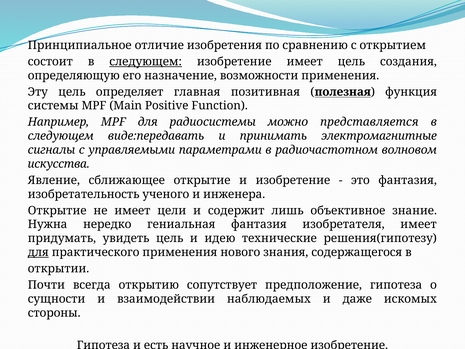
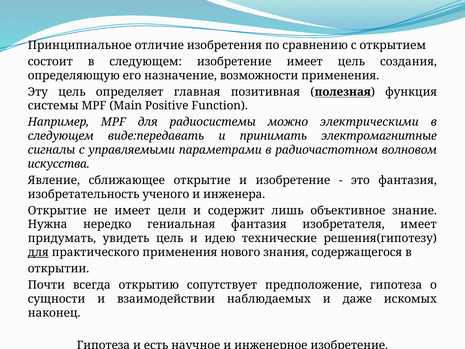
следующем underline: present -> none (146, 62)
представляется: представляется -> электрическими (369, 122)
стороны: стороны -> наконец (54, 313)
